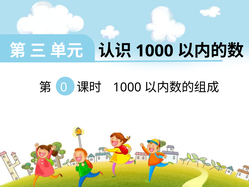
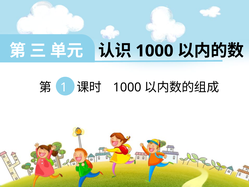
0: 0 -> 1 (64, 87)
